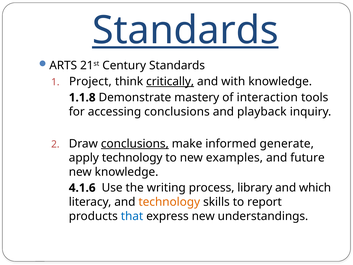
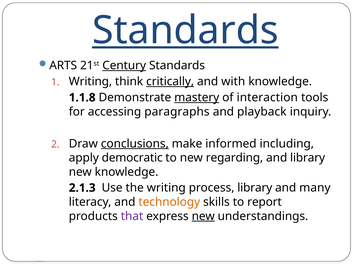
Century underline: none -> present (124, 66)
Project: Project -> Writing (90, 82)
mastery underline: none -> present (197, 97)
accessing conclusions: conclusions -> paragraphs (177, 112)
generate: generate -> including (287, 143)
apply technology: technology -> democratic (132, 158)
examples: examples -> regarding (235, 158)
and future: future -> library (308, 158)
4.1.6: 4.1.6 -> 2.1.3 (82, 188)
which: which -> many (315, 188)
that colour: blue -> purple (132, 216)
new underline: none -> present (203, 216)
